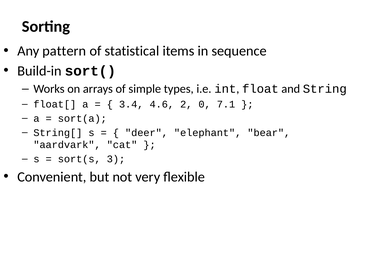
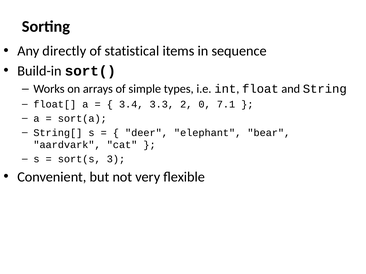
pattern: pattern -> directly (64, 51)
4.6: 4.6 -> 3.3 (162, 104)
